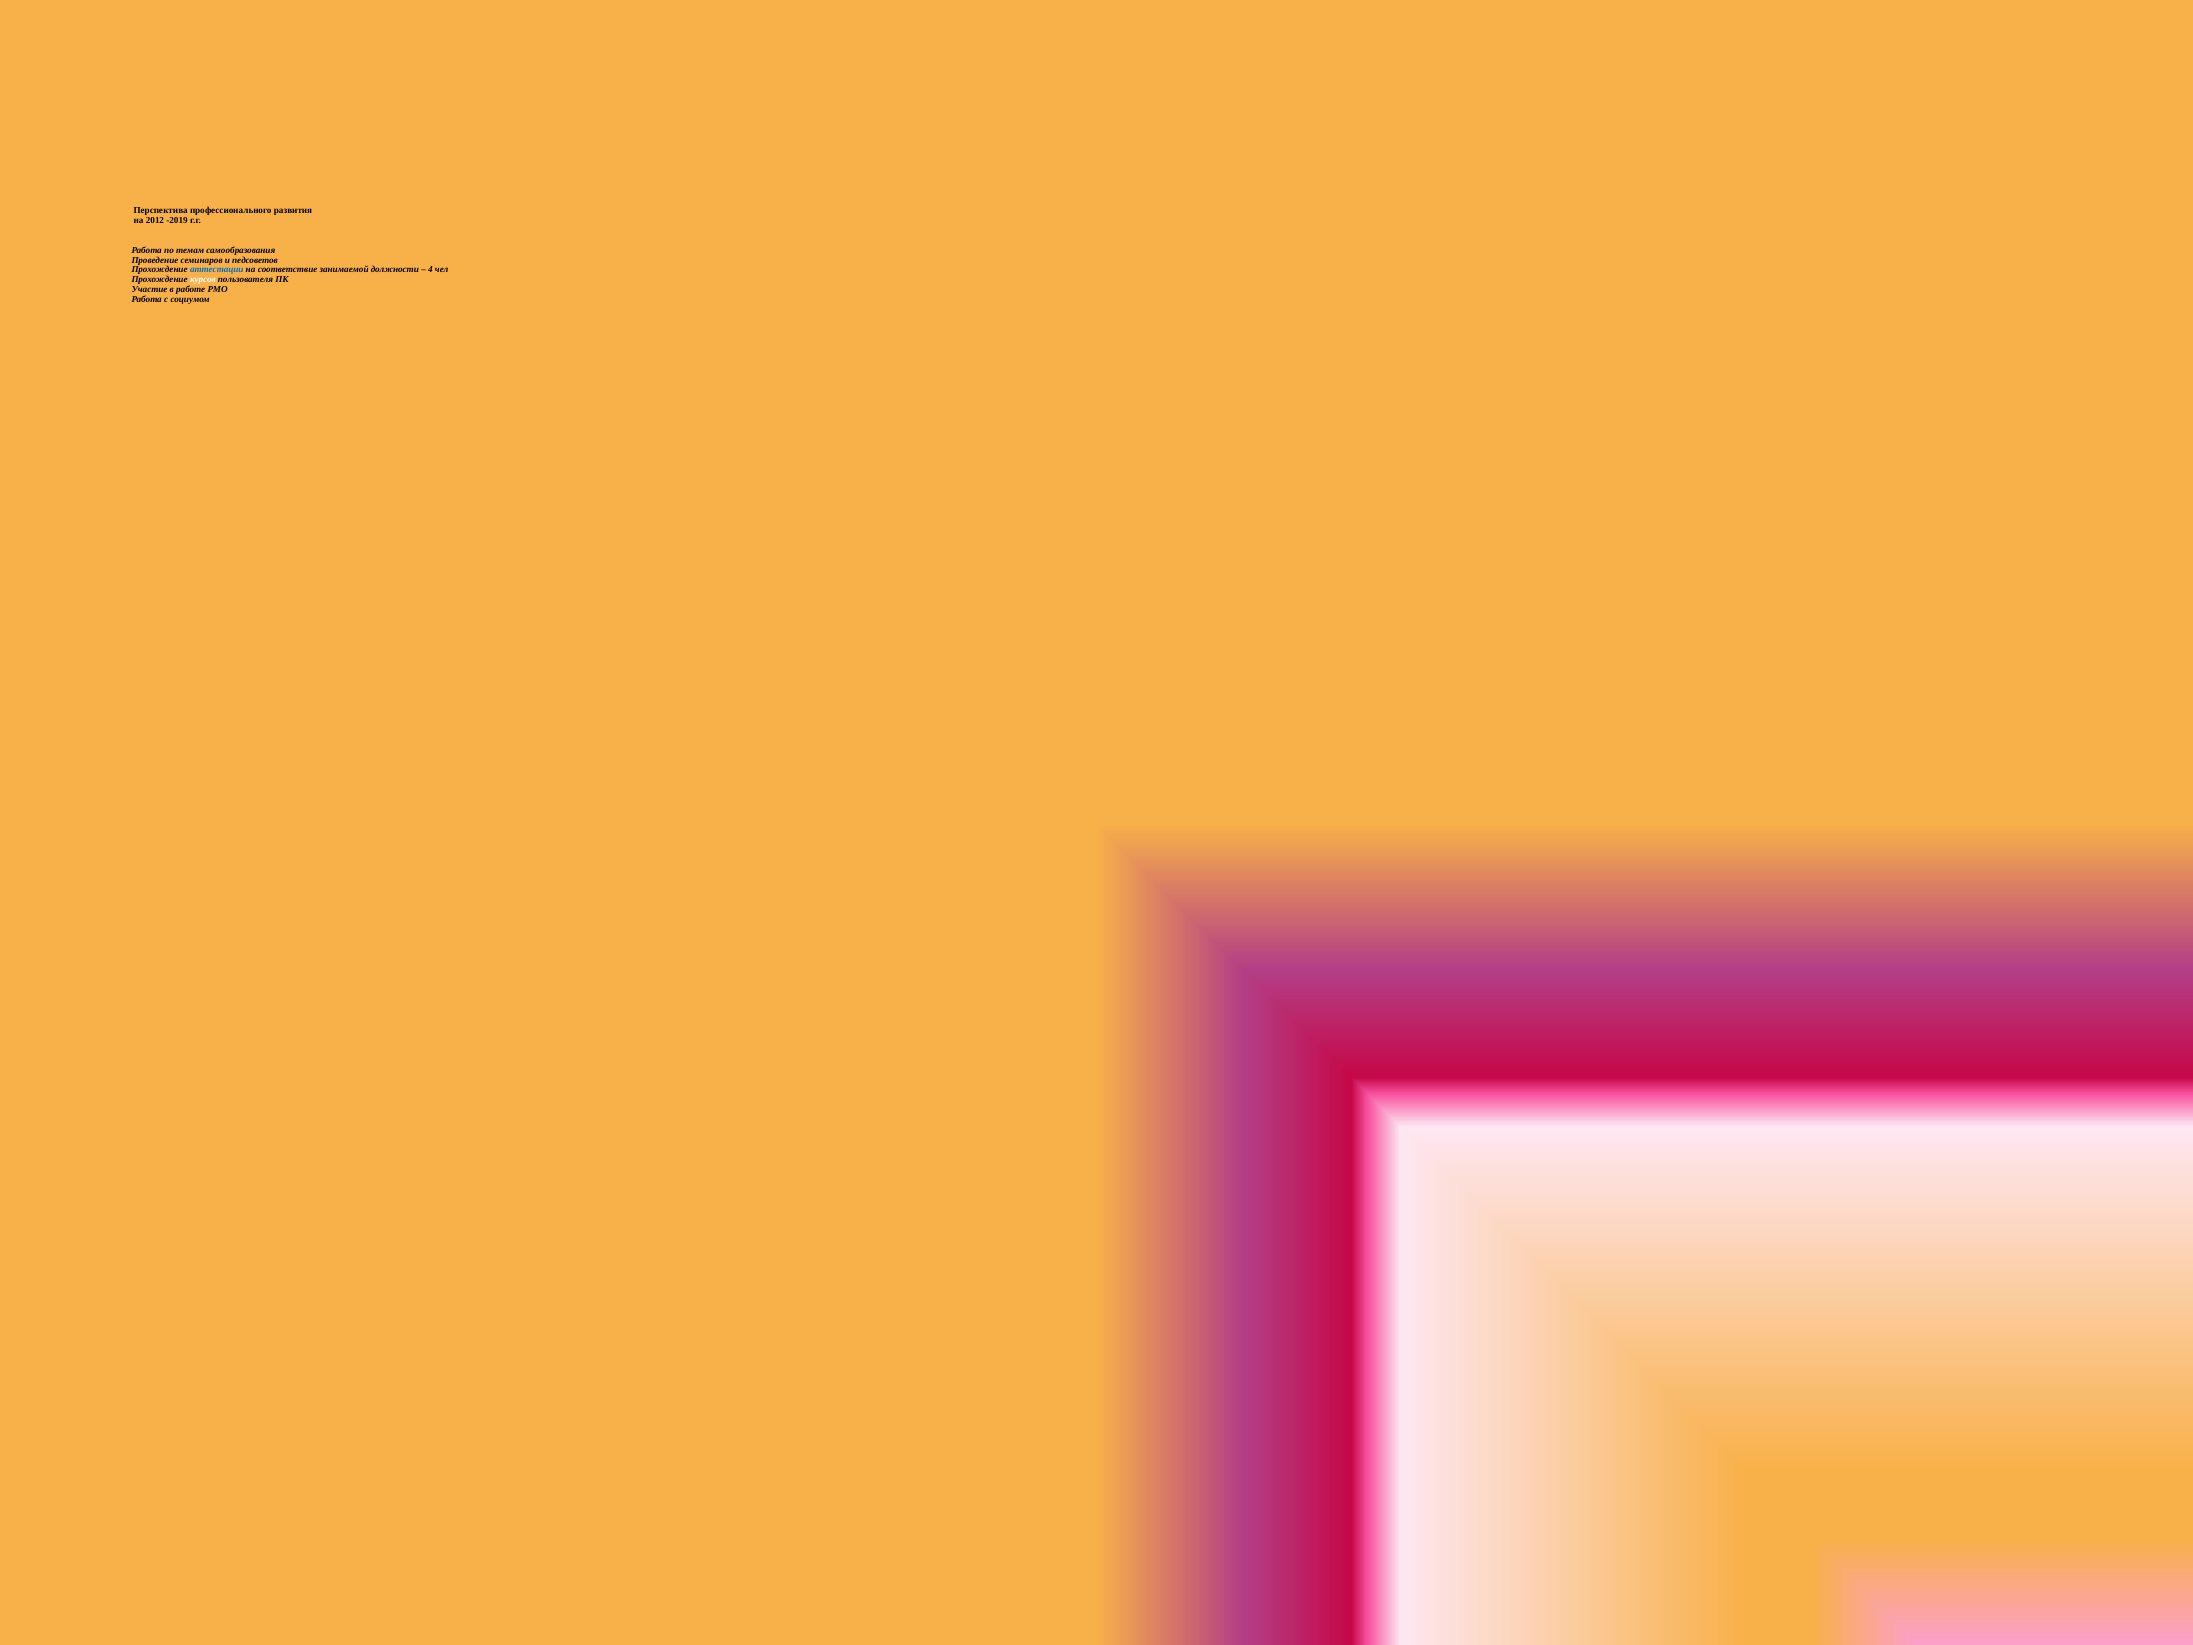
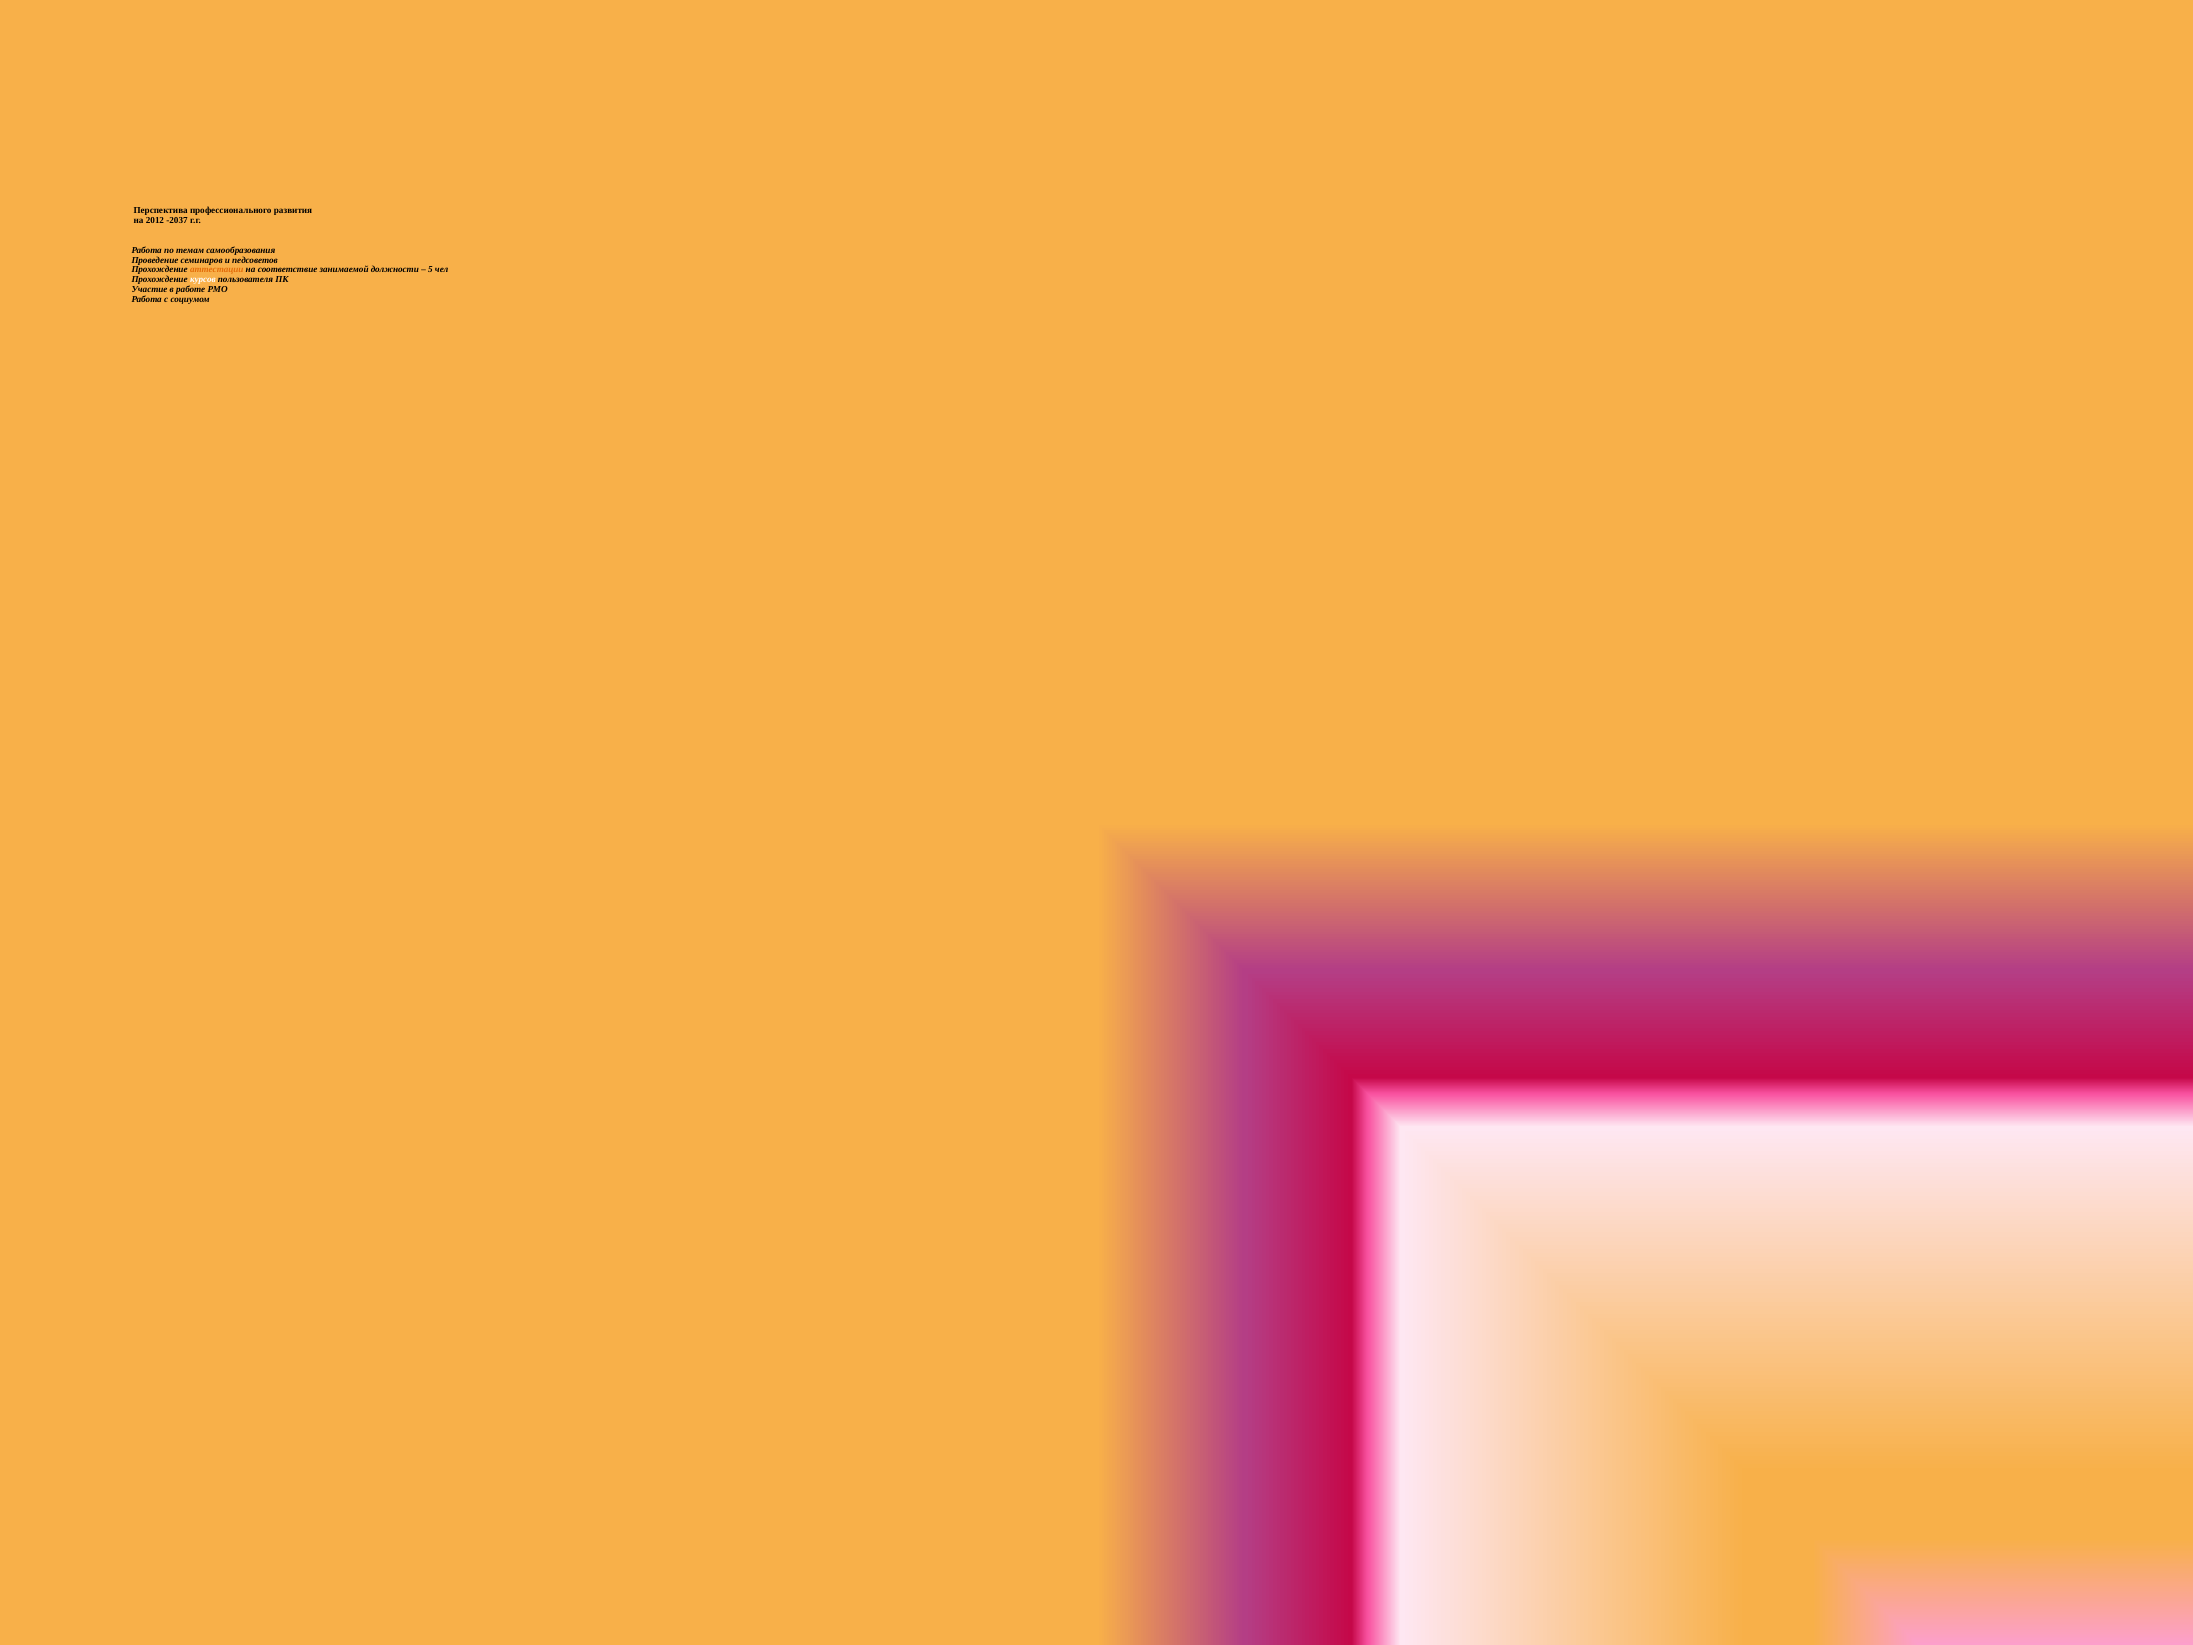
-2019: -2019 -> -2037 (177, 221)
аттестации colour: blue -> orange (217, 270)
4: 4 -> 5 (430, 270)
